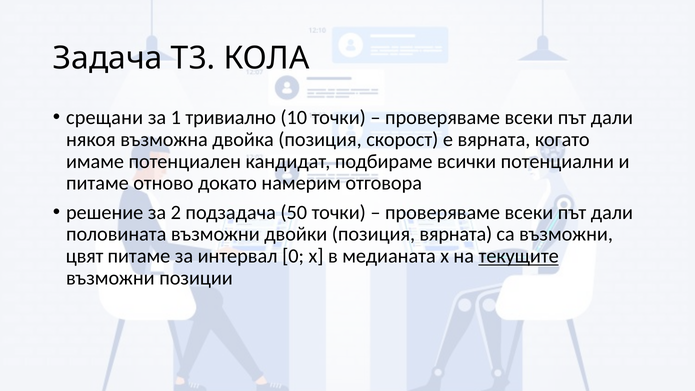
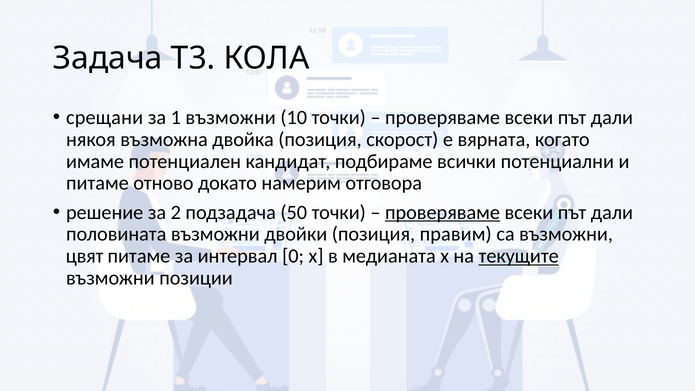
1 тривиално: тривиално -> възможни (231, 118)
проверяваме underline: none -> present (443, 212)
позиция вярната: вярната -> правим (456, 234)
